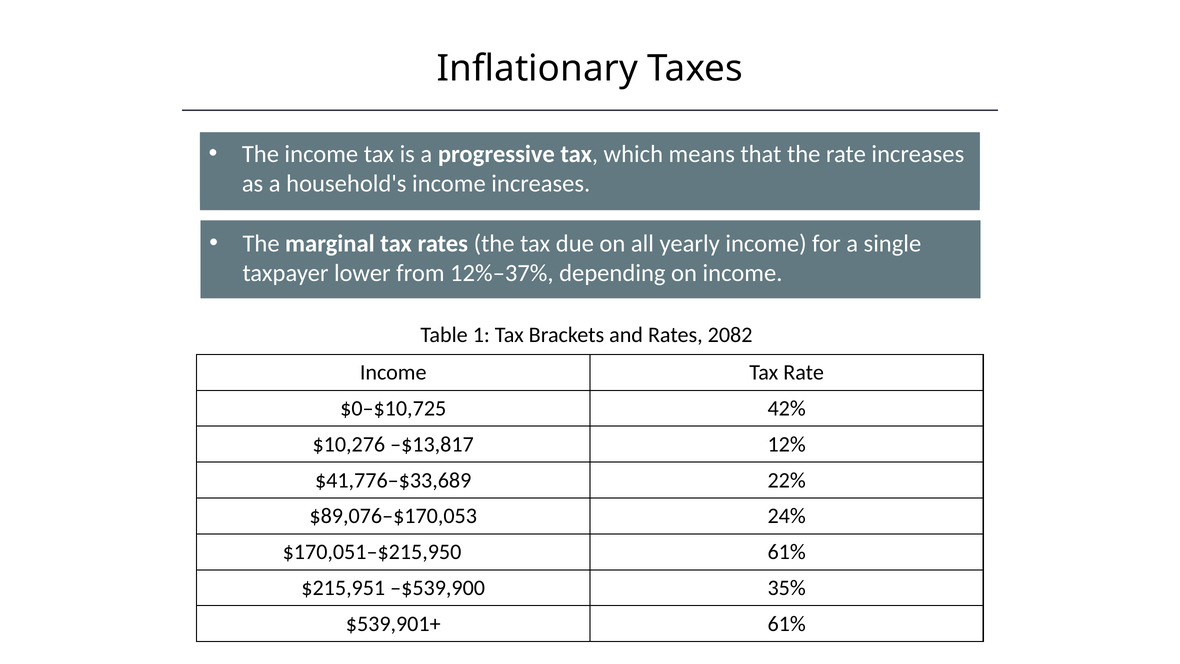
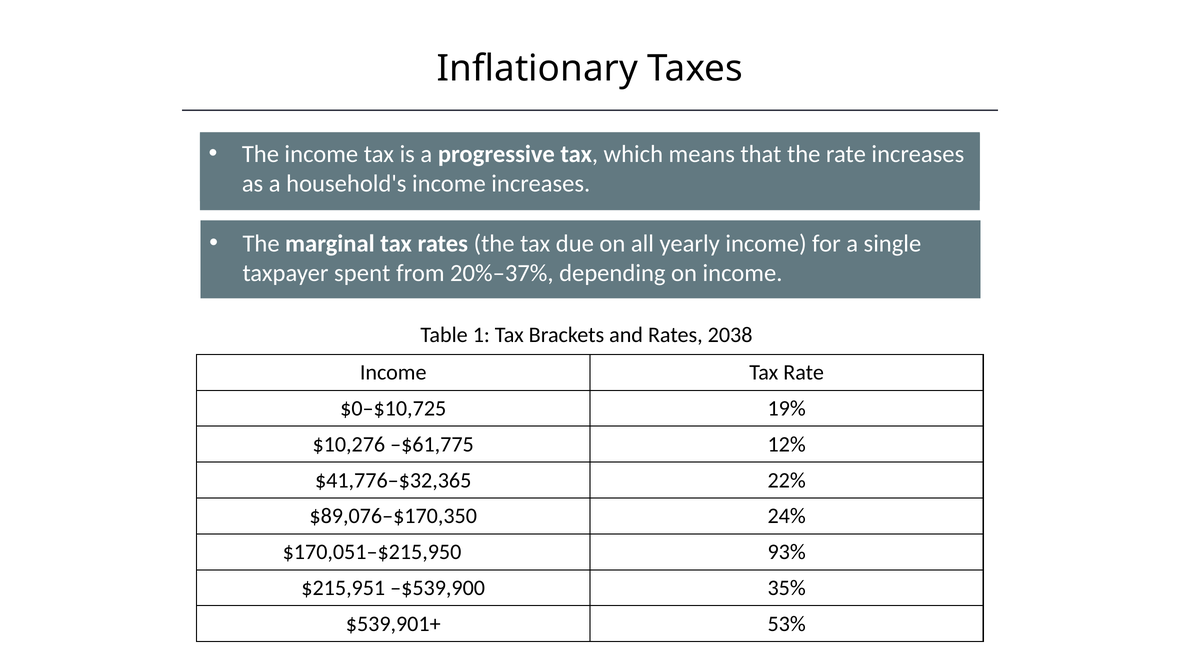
lower: lower -> spent (362, 273)
12%–37%: 12%–37% -> 20%–37% (502, 273)
2082: 2082 -> 2038 (730, 335)
42%: 42% -> 19% (787, 408)
–$13,817: –$13,817 -> –$61,775 (432, 444)
$41,776–$33,689: $41,776–$33,689 -> $41,776–$32,365 (393, 480)
$89,076–$170,053: $89,076–$170,053 -> $89,076–$170,350 (393, 516)
$170,051–$215,950 61%: 61% -> 93% (787, 552)
$539,901+ 61%: 61% -> 53% (787, 624)
